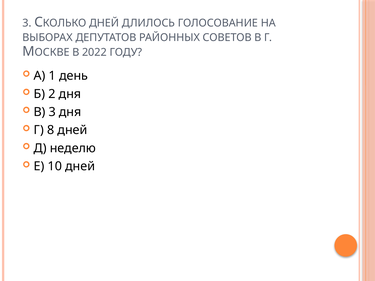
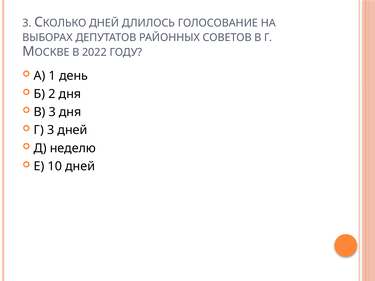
Г 8: 8 -> 3 (51, 130)
